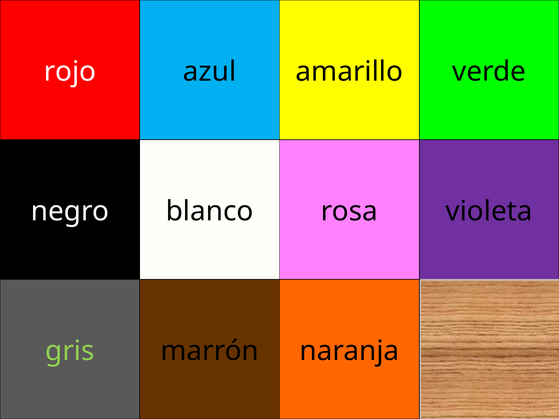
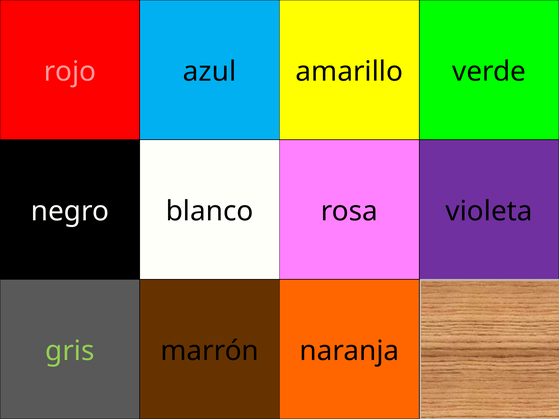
rojo colour: white -> pink (70, 72)
